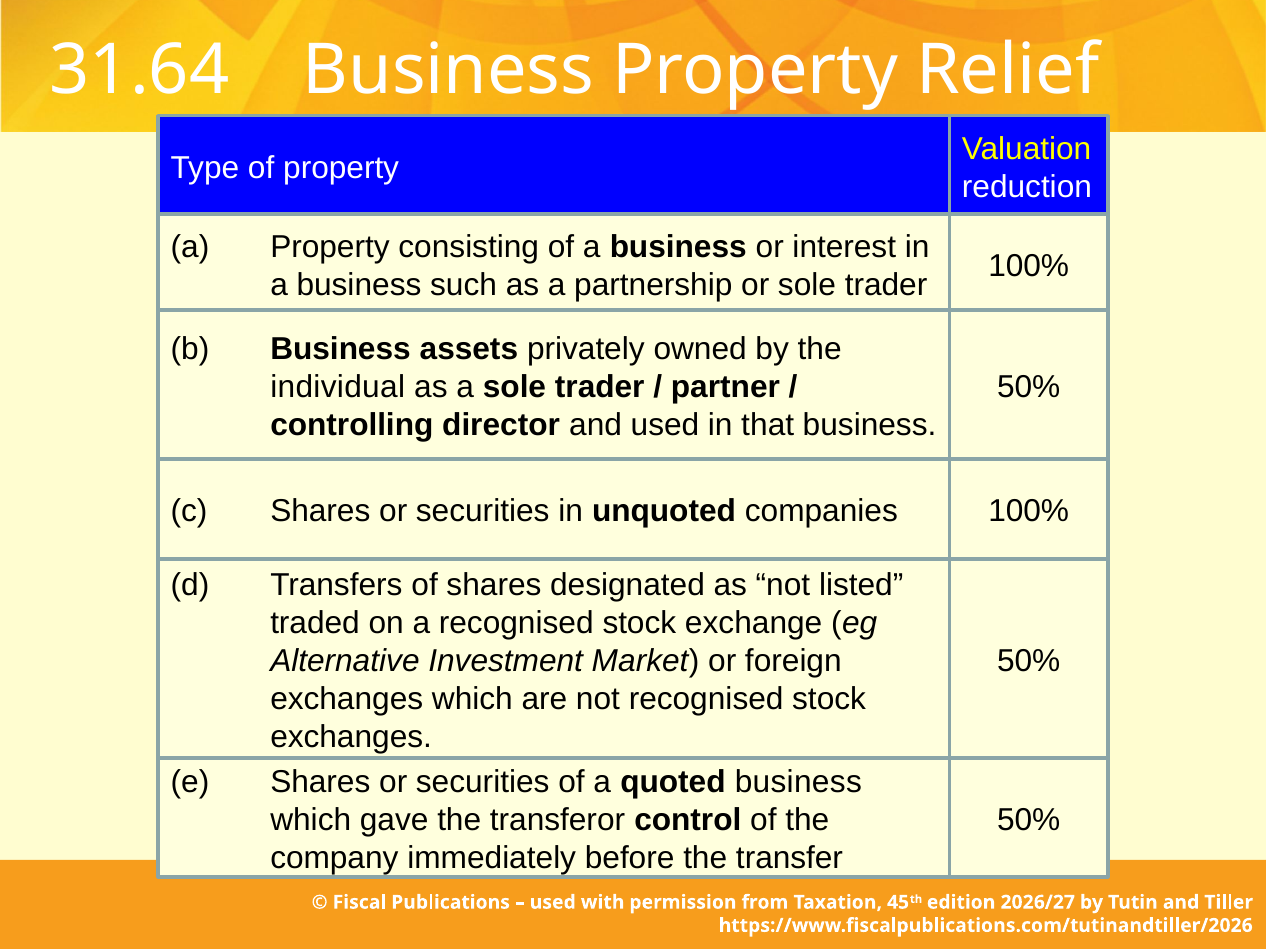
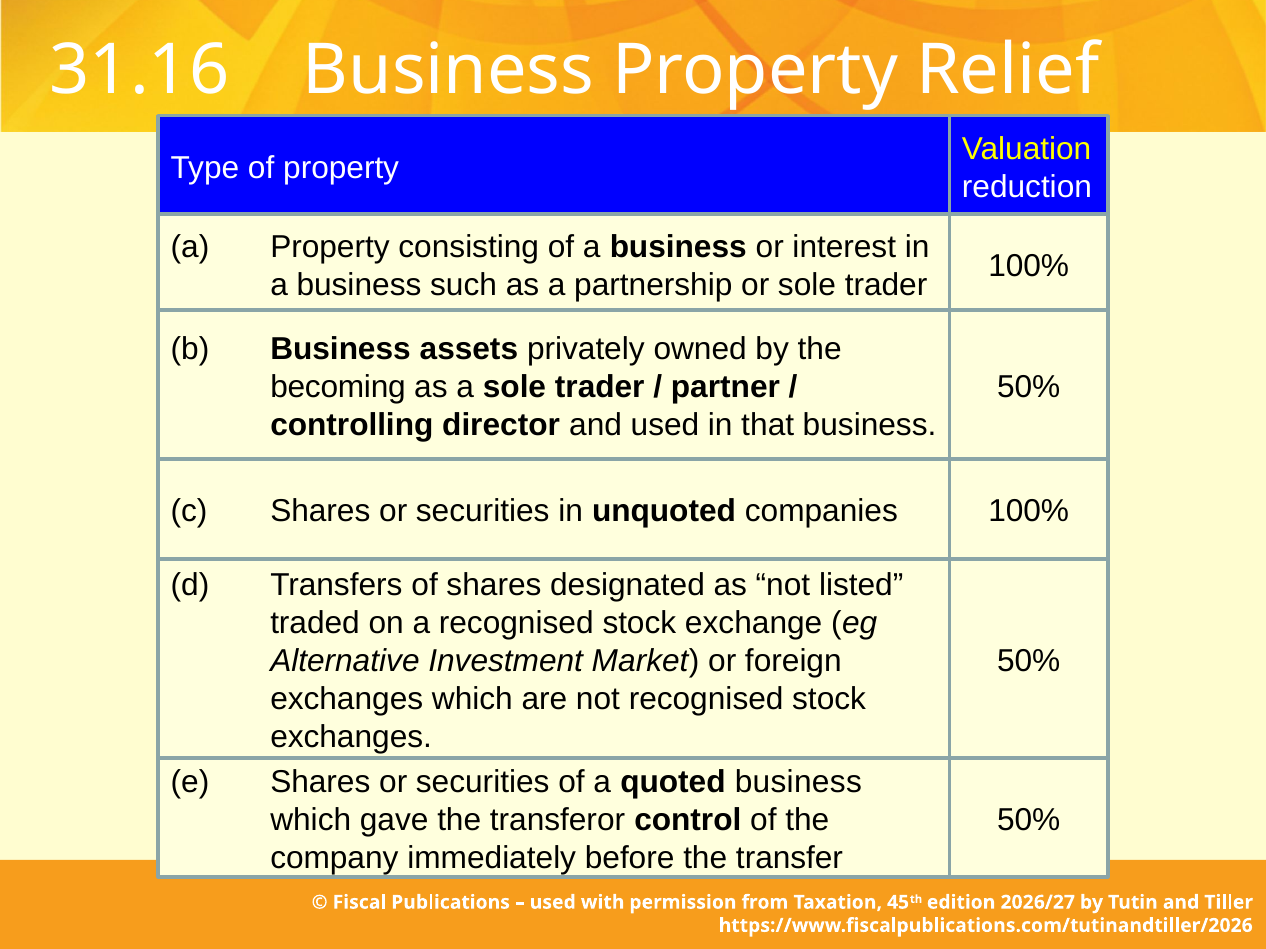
31.64: 31.64 -> 31.16 (140, 70)
individual: individual -> becoming (338, 387)
